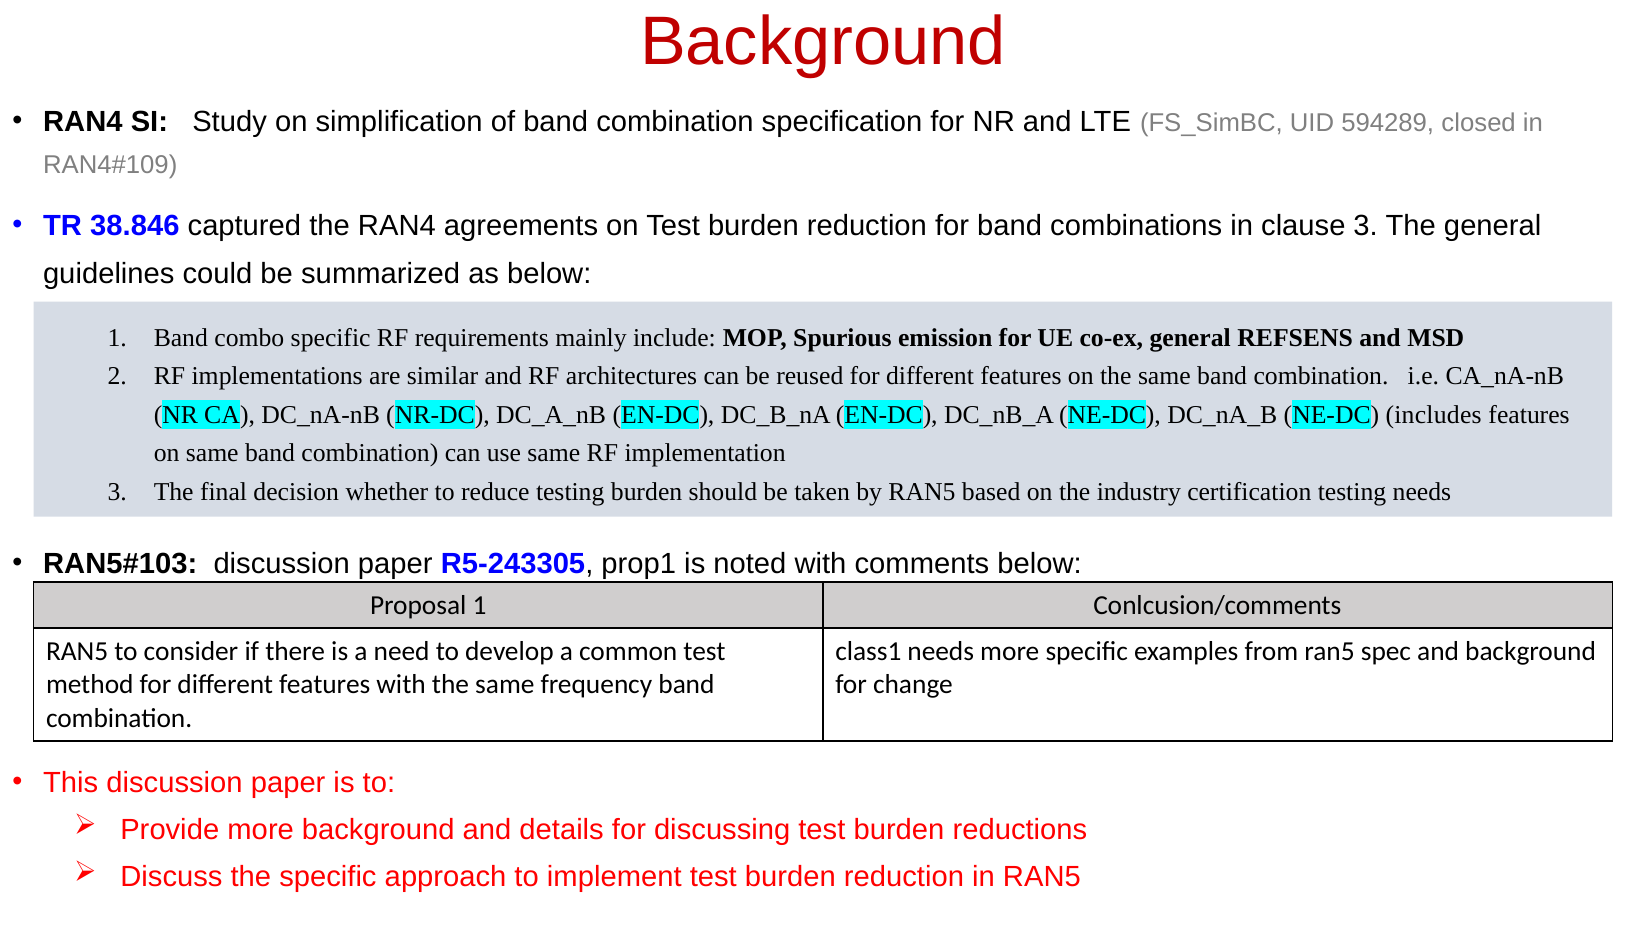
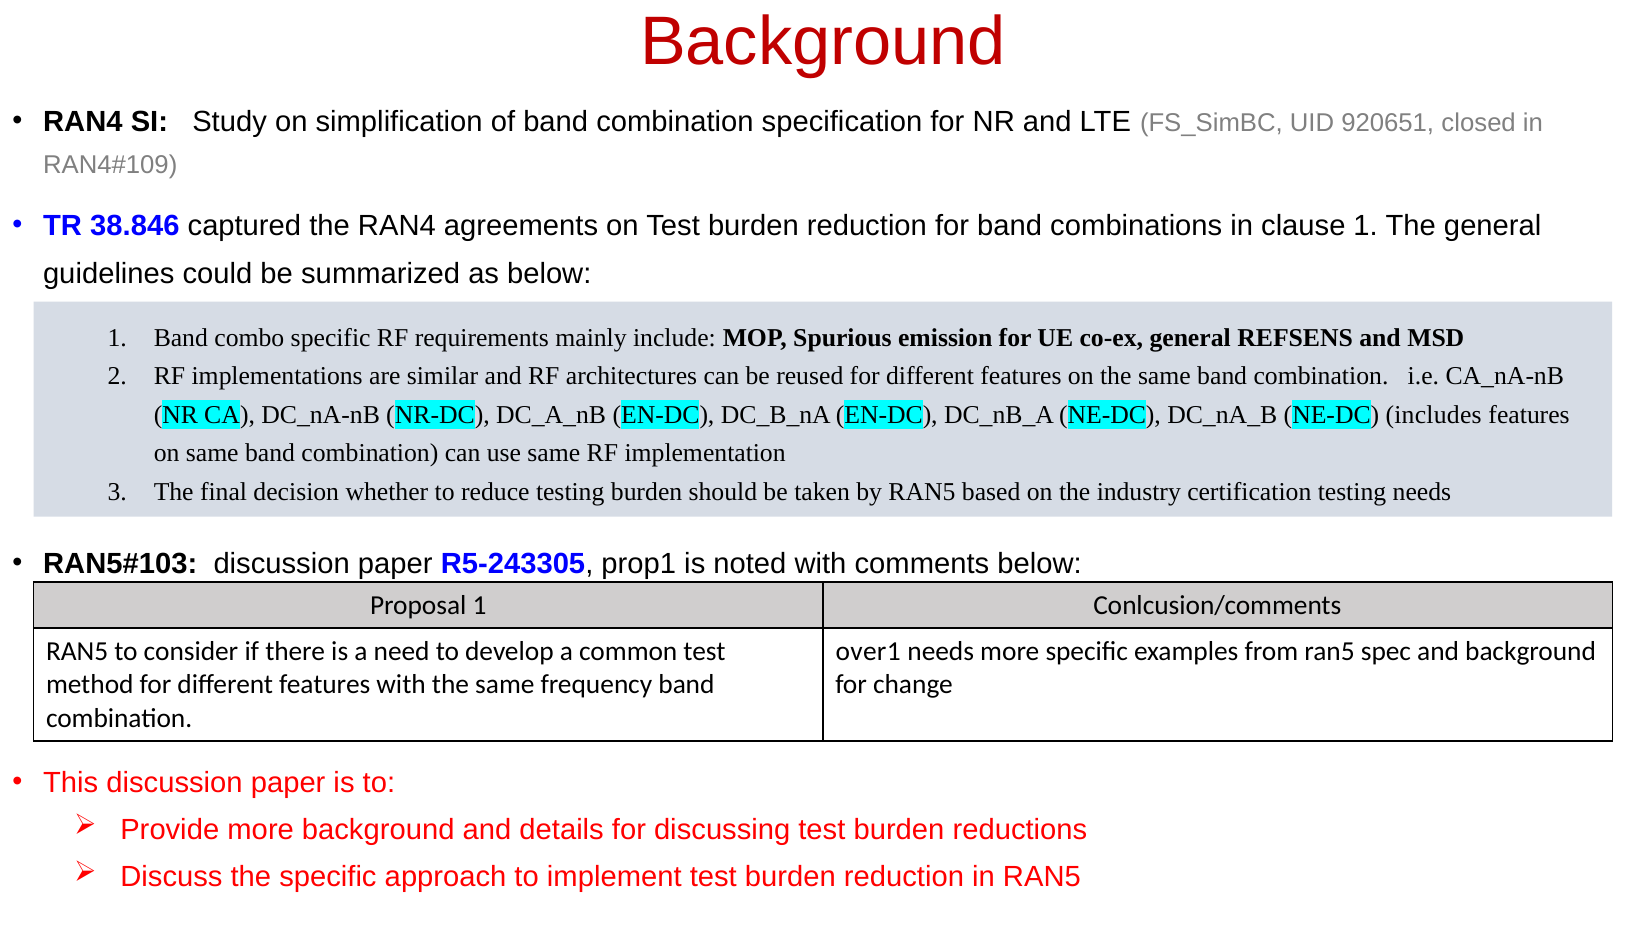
594289: 594289 -> 920651 (1388, 123)
clause 3: 3 -> 1 (1366, 226)
class1: class1 -> over1 (868, 651)
